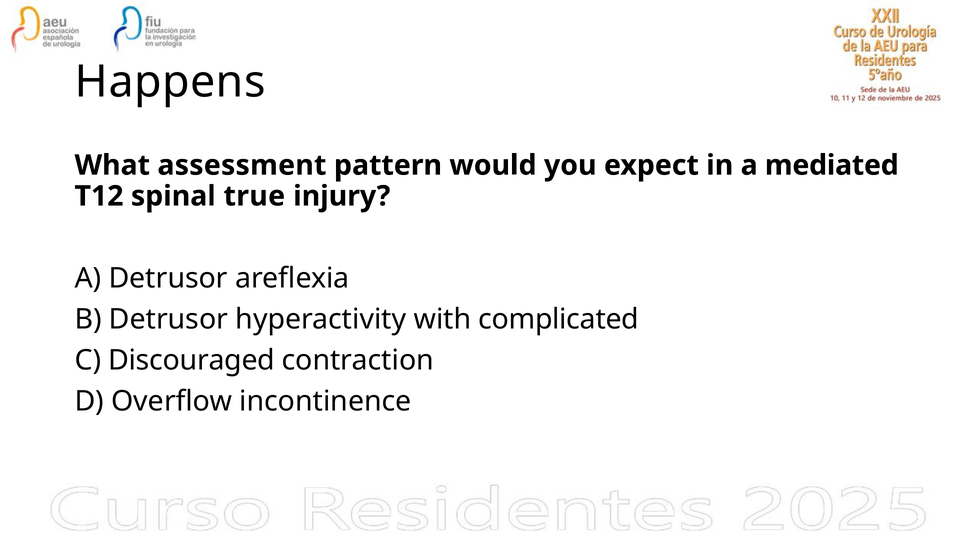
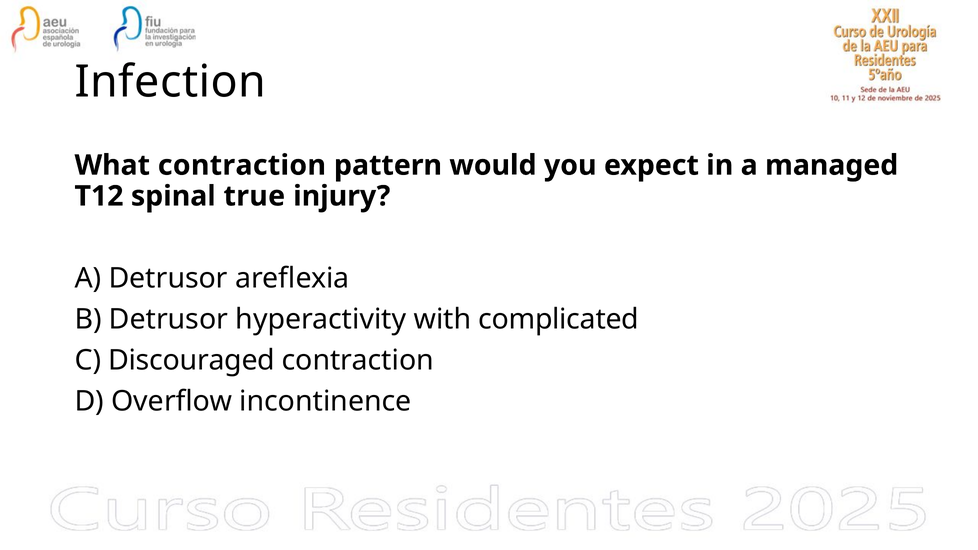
Happens: Happens -> Infection (170, 82)
What assessment: assessment -> contraction (242, 165)
mediated: mediated -> managed (832, 165)
